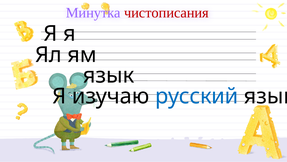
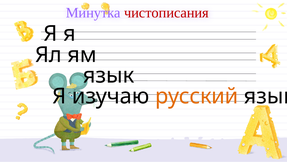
русский colour: blue -> orange (197, 96)
